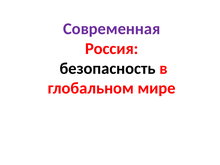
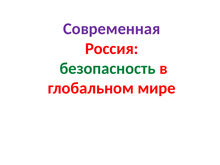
безопасность colour: black -> green (108, 68)
